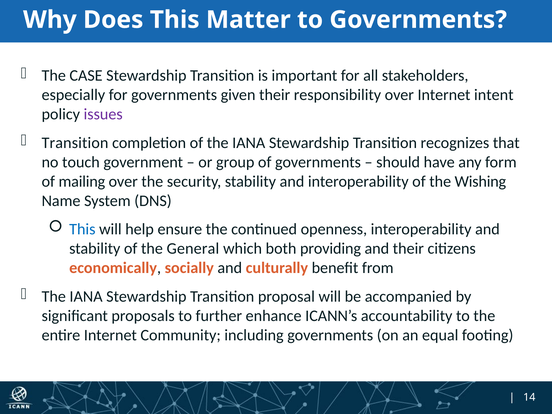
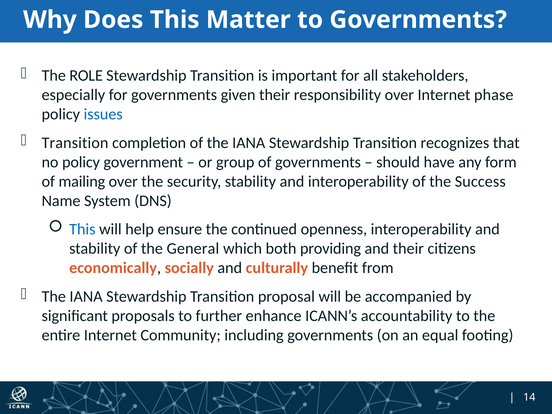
CASE: CASE -> ROLE (86, 76)
intent: intent -> phase (494, 95)
issues colour: purple -> blue (103, 114)
no touch: touch -> policy (81, 162)
Wishing: Wishing -> Success (480, 181)
